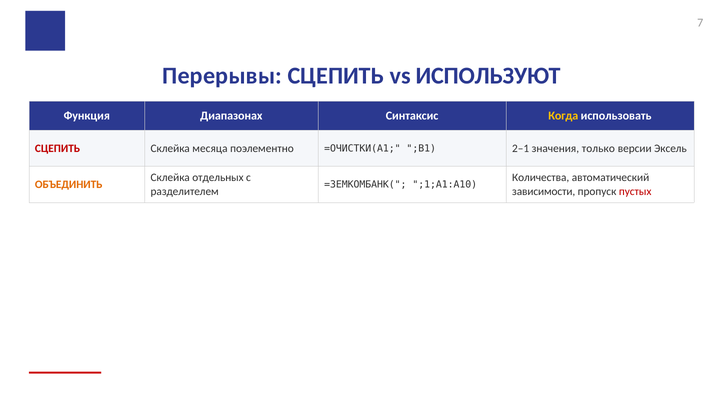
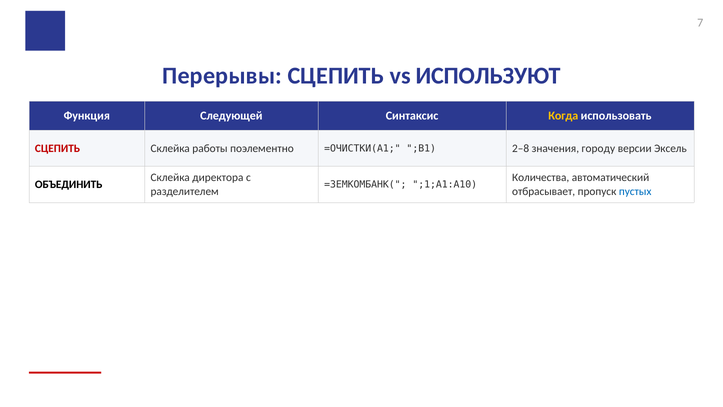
Диапазонах: Диапазонах -> Следующей (231, 116)
месяца: месяца -> работы (210, 148)
2–1: 2–1 -> 2–8 (521, 148)
только: только -> городу (598, 148)
отдельных: отдельных -> директора (218, 178)
ОБЪЕДИНИТЬ colour: orange -> black (69, 184)
зависимости: зависимости -> отбрасывает (544, 191)
пустых colour: red -> blue (635, 191)
